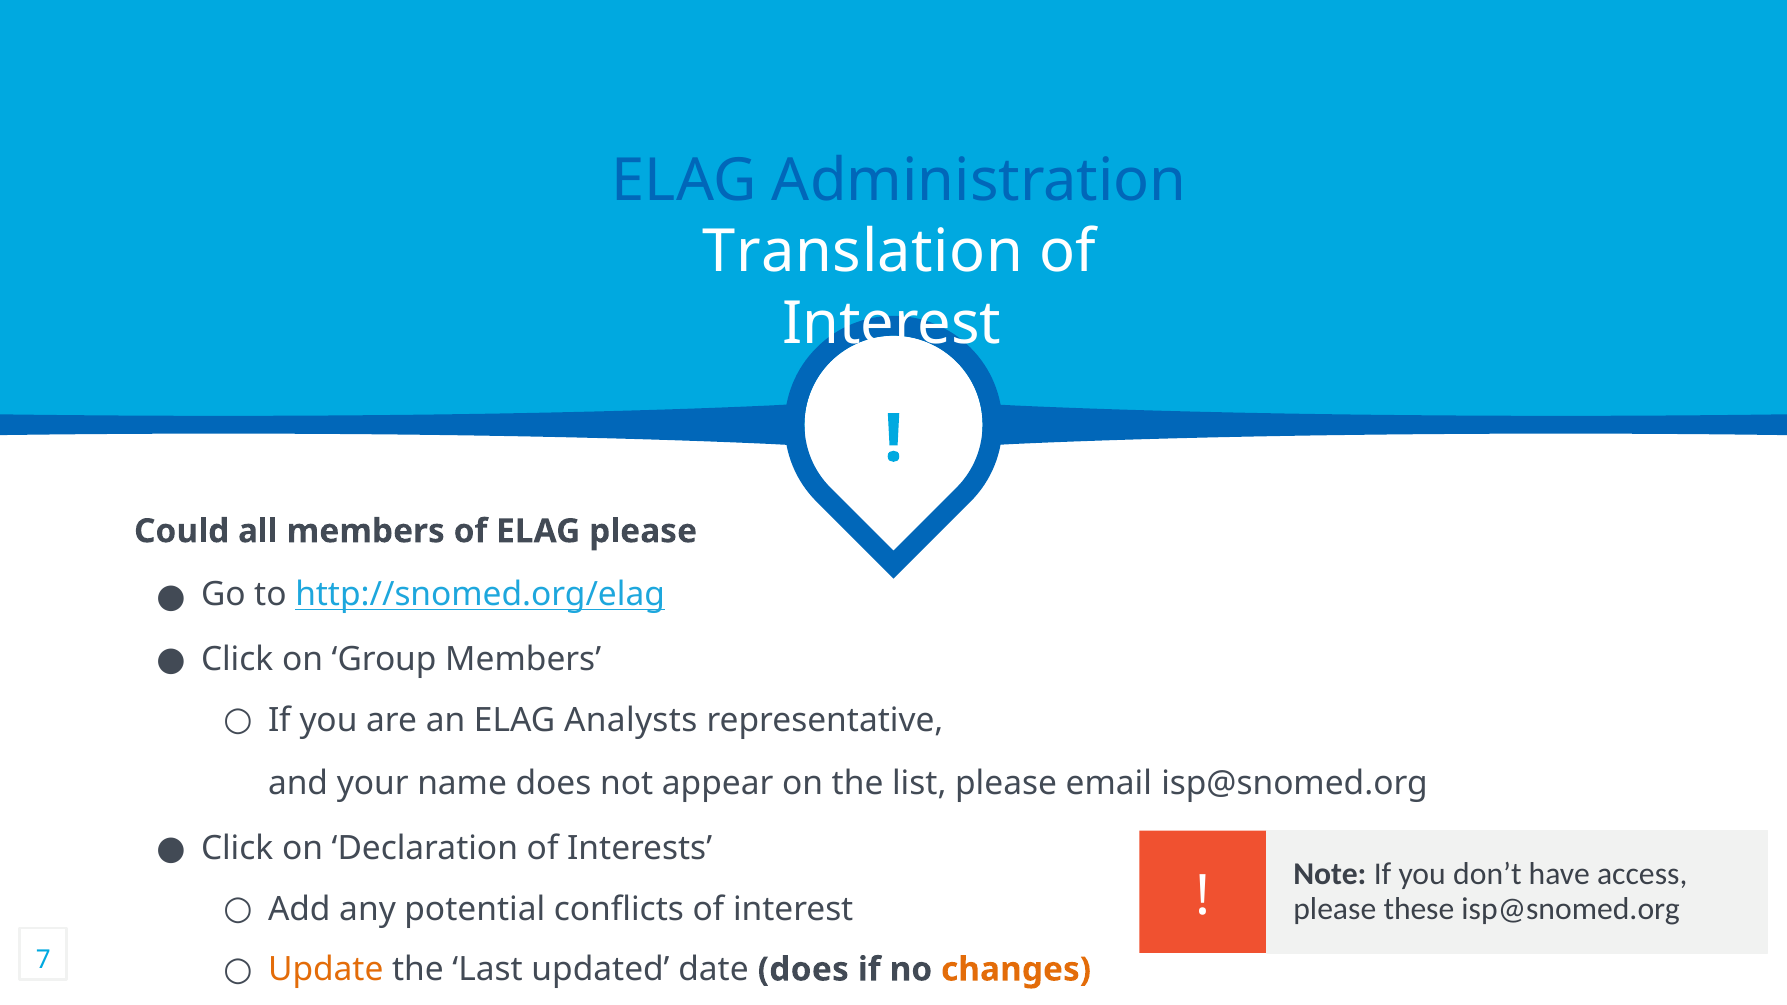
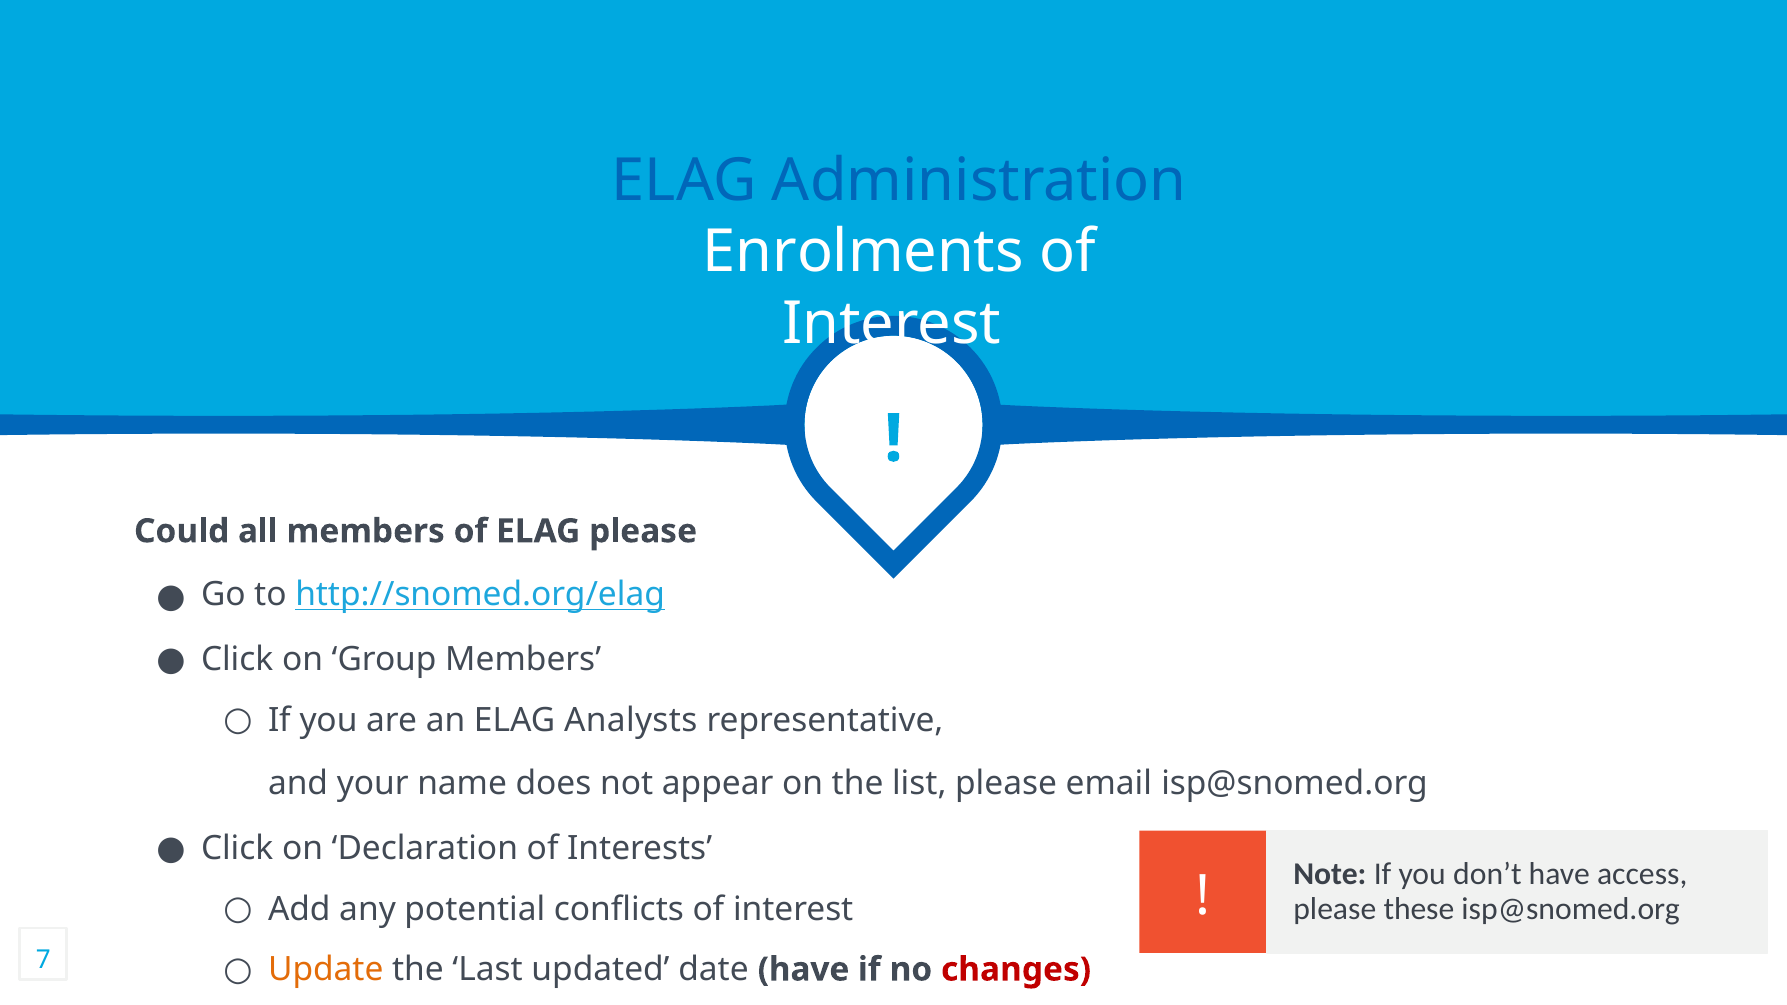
Translation: Translation -> Enrolments (863, 252)
date does: does -> have (803, 970)
changes colour: orange -> red (1016, 970)
